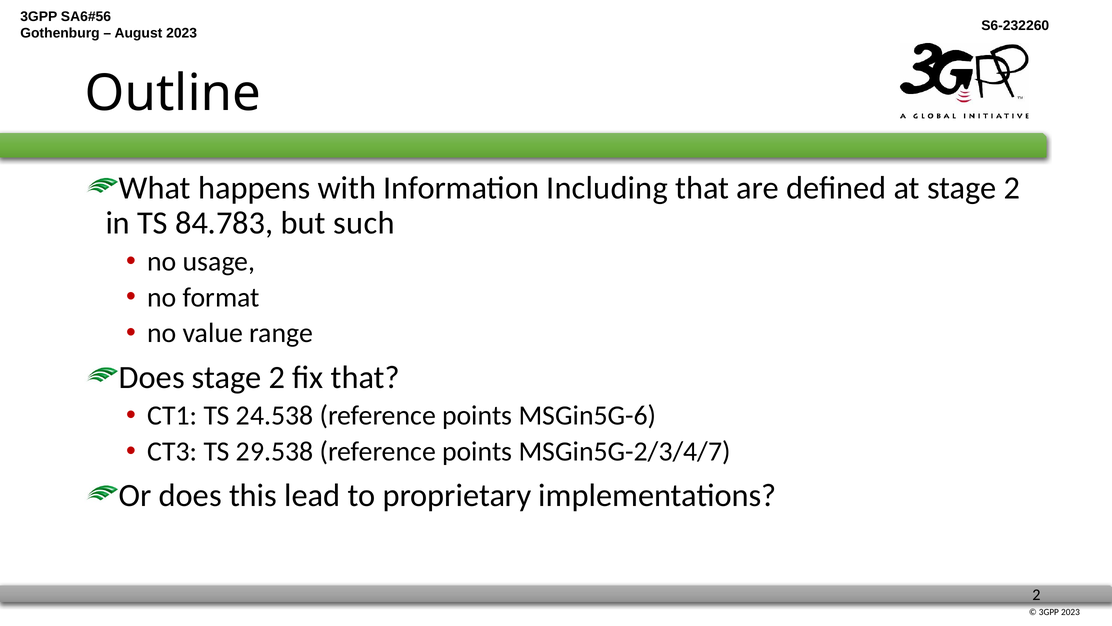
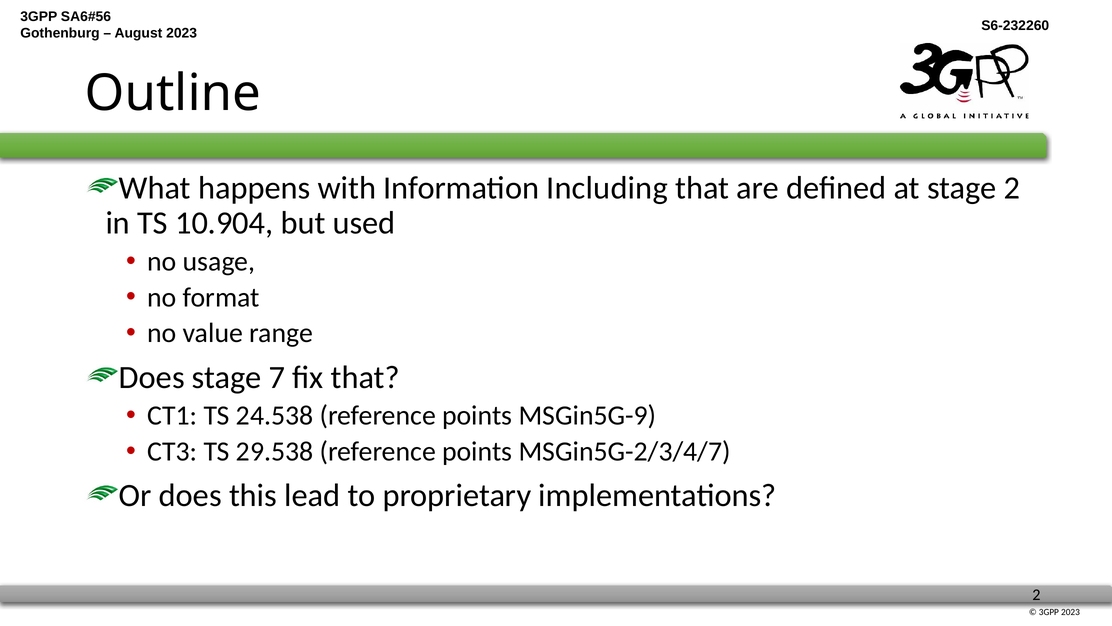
84.783: 84.783 -> 10.904 (224, 223)
such: such -> used (364, 223)
Does stage 2: 2 -> 7 (277, 377)
MSGin5G-6: MSGin5G-6 -> MSGin5G-9 (587, 415)
